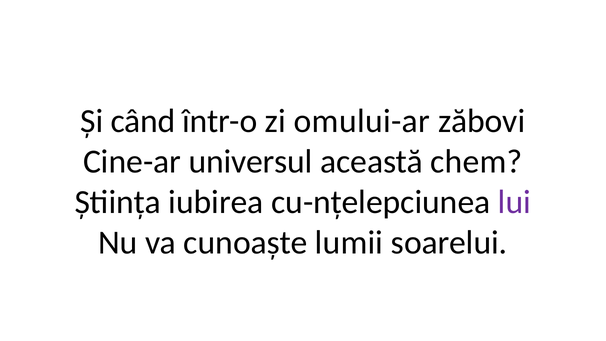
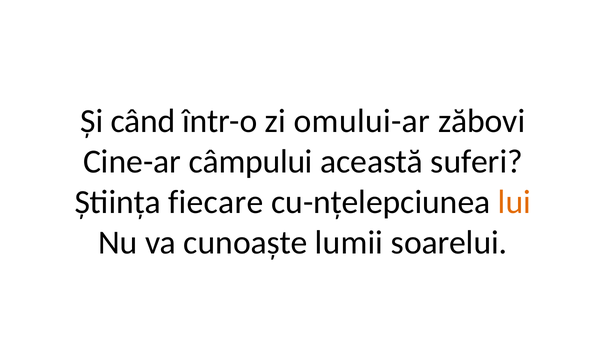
universul: universul -> câmpului (251, 162)
chem: chem -> suferi (477, 162)
iubirea: iubirea -> fiecare (216, 202)
lui colour: purple -> orange (515, 202)
